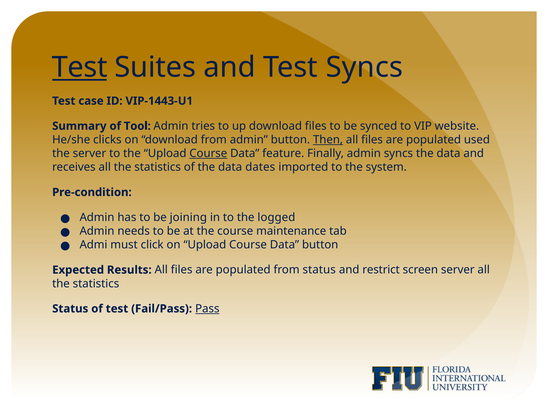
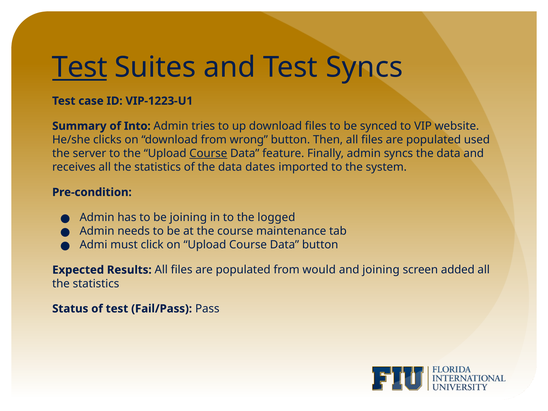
VIP-1443-U1: VIP-1443-U1 -> VIP-1223-U1 (159, 101)
Tool: Tool -> Into (137, 126)
from admin: admin -> wrong (249, 140)
Then underline: present -> none (328, 140)
from status: status -> would (319, 270)
and restrict: restrict -> joining (381, 270)
screen server: server -> added (458, 270)
Pass underline: present -> none (207, 309)
